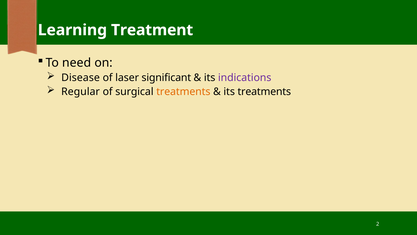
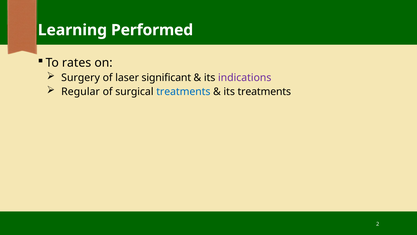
Treatment: Treatment -> Performed (152, 30)
need: need -> rates (77, 63)
Disease: Disease -> Surgery (81, 78)
treatments colour: orange -> blue (183, 91)
